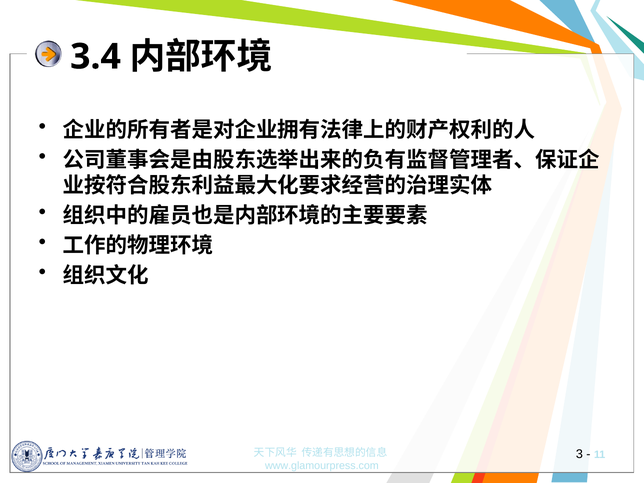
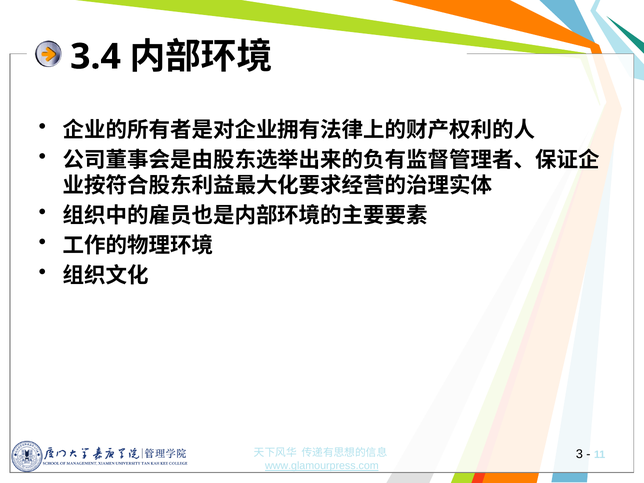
www.glamourpress.com underline: none -> present (322, 466)
